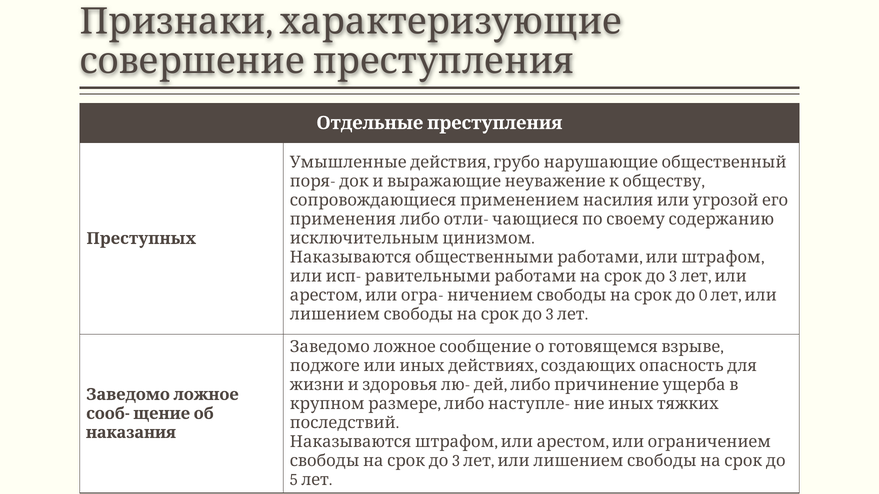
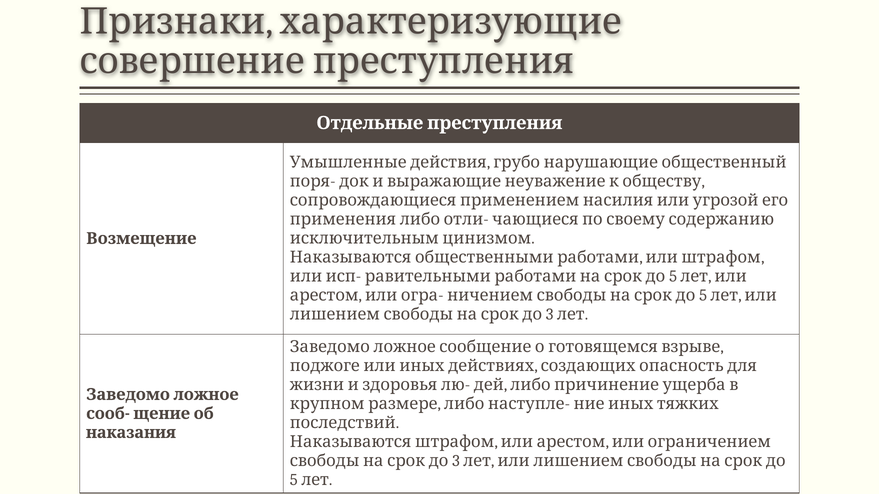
Преступных: Преступных -> Возмещение (141, 239)
3: 3 -> 5 (673, 277)
0: 0 -> 5 (703, 296)
